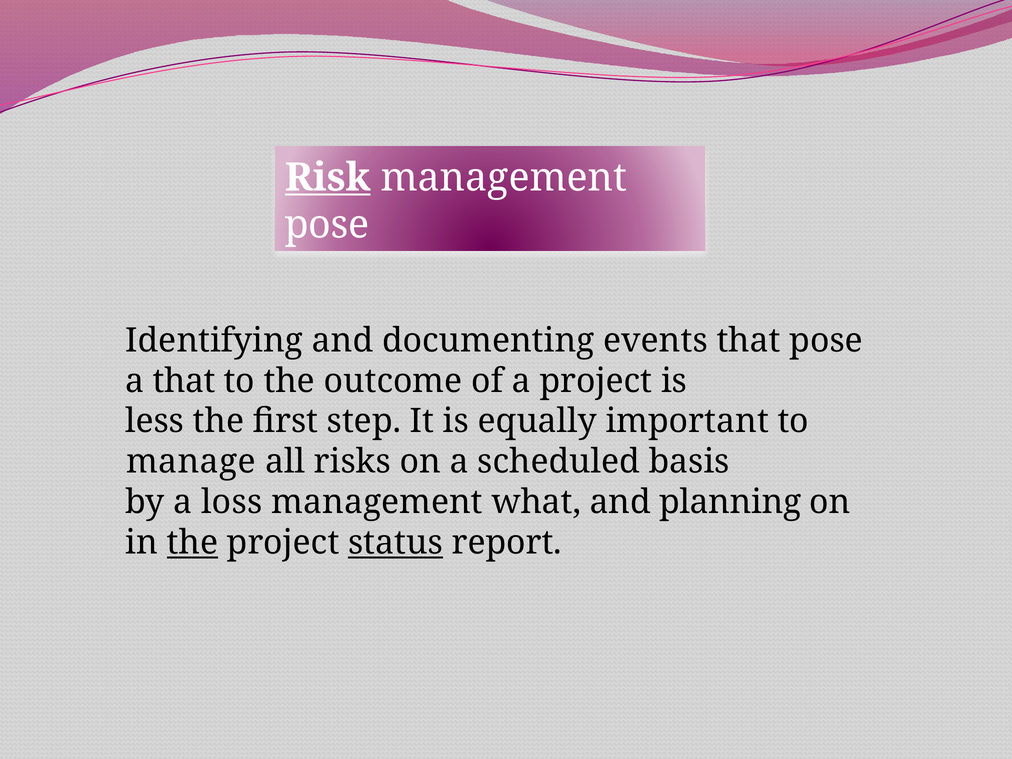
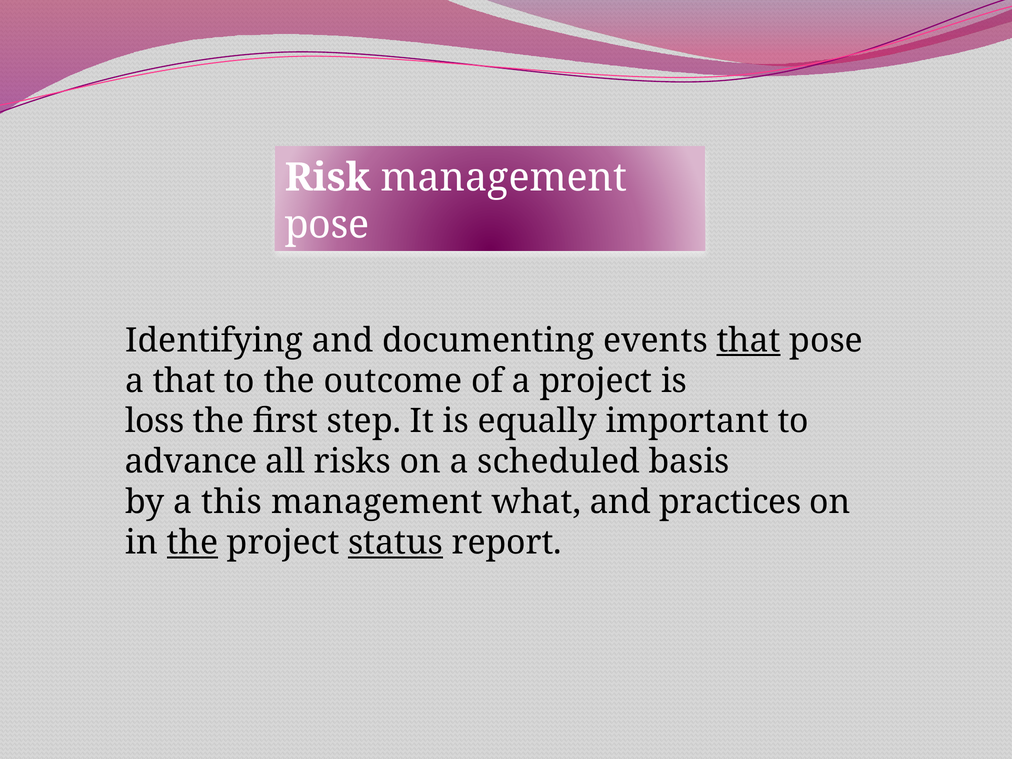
Risk underline: present -> none (328, 178)
that underline: none -> present (749, 340)
less: less -> loss (155, 421)
manage: manage -> advance (191, 462)
loss: loss -> this (232, 502)
planning: planning -> practices (730, 502)
